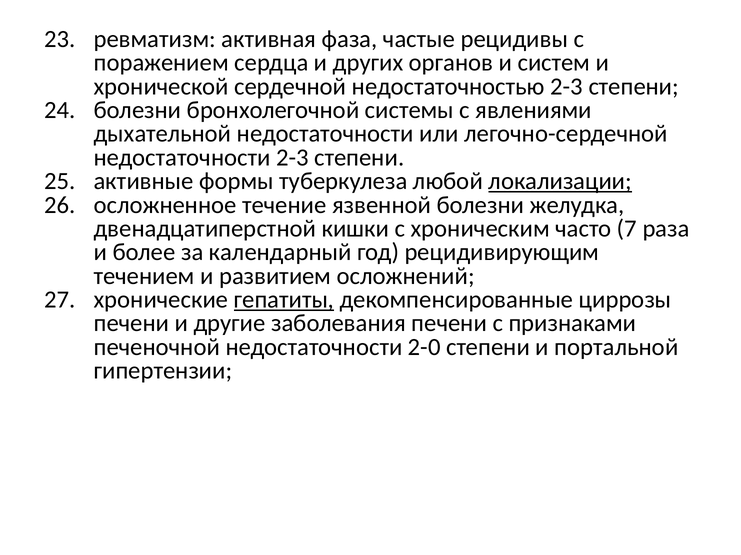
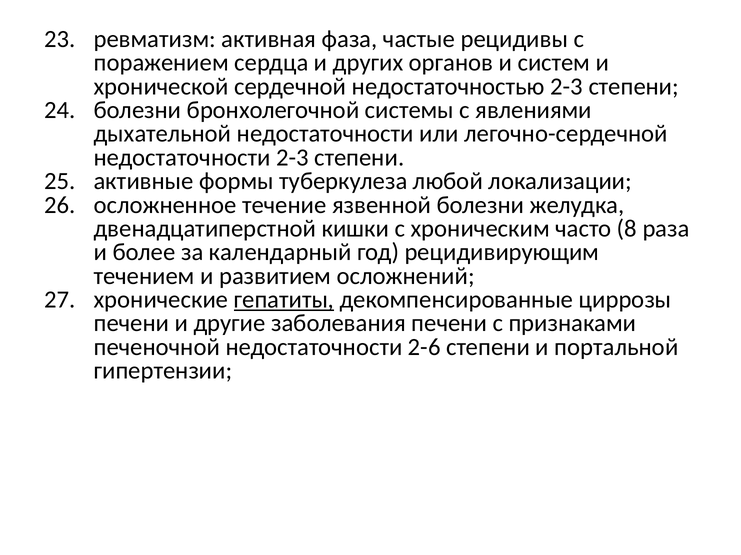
локализации underline: present -> none (560, 181)
7: 7 -> 8 (627, 229)
2-0: 2-0 -> 2-6 (424, 347)
